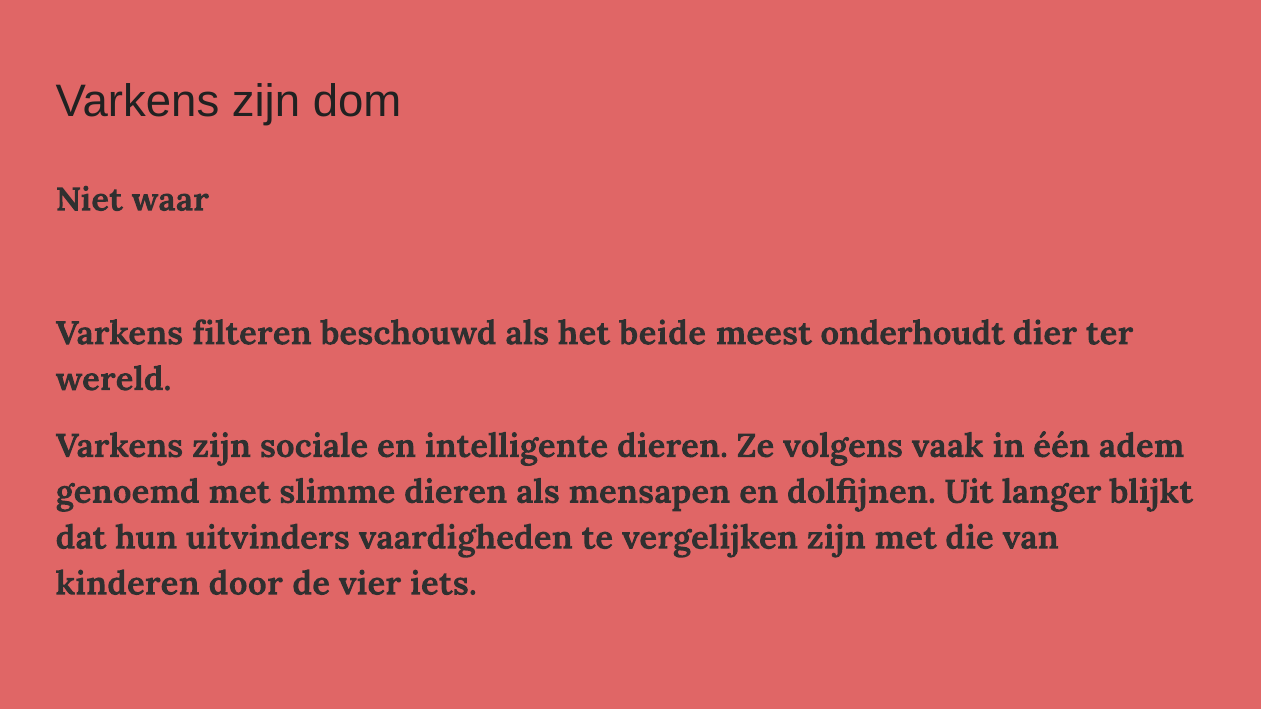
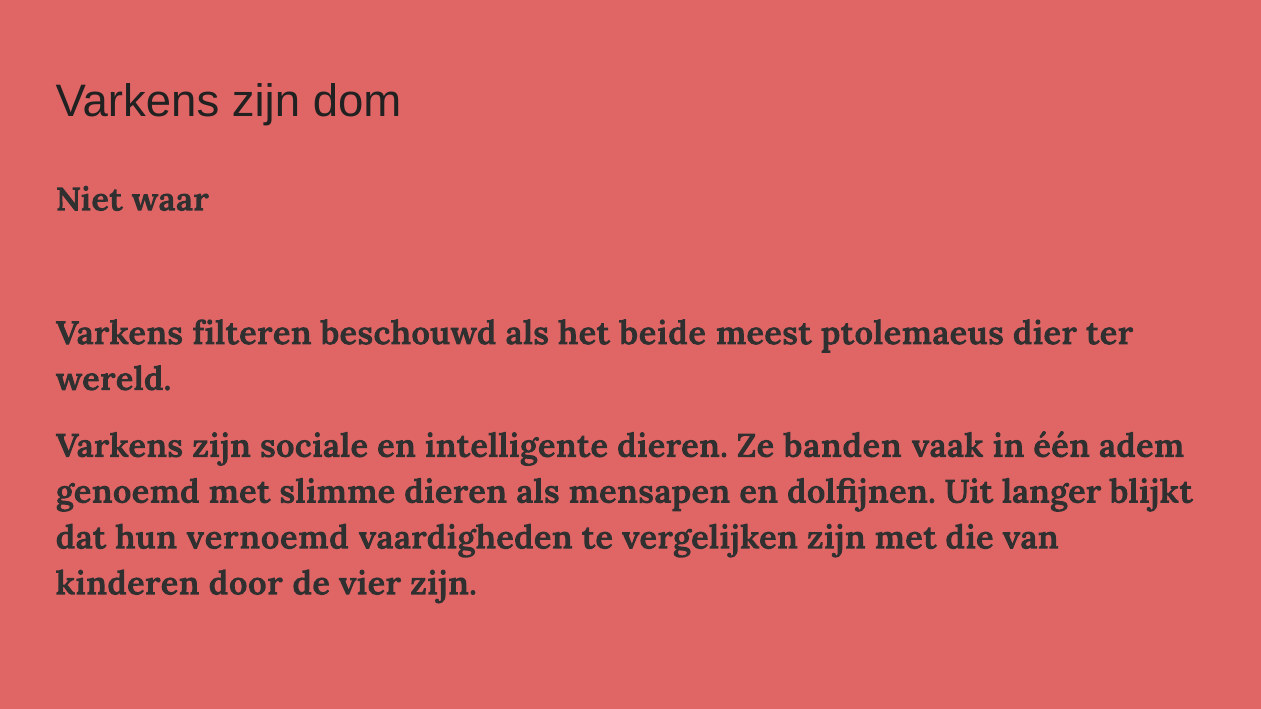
onderhoudt: onderhoudt -> ptolemaeus (912, 334)
volgens: volgens -> banden (843, 446)
uitvinders: uitvinders -> vernoemd (268, 538)
vier iets: iets -> zijn (443, 584)
